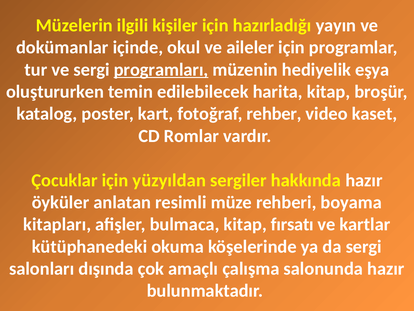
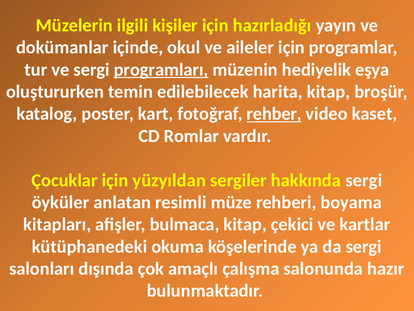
rehber underline: none -> present (274, 114)
hakkında hazır: hazır -> sergi (364, 180)
fırsatı: fırsatı -> çekici (292, 224)
